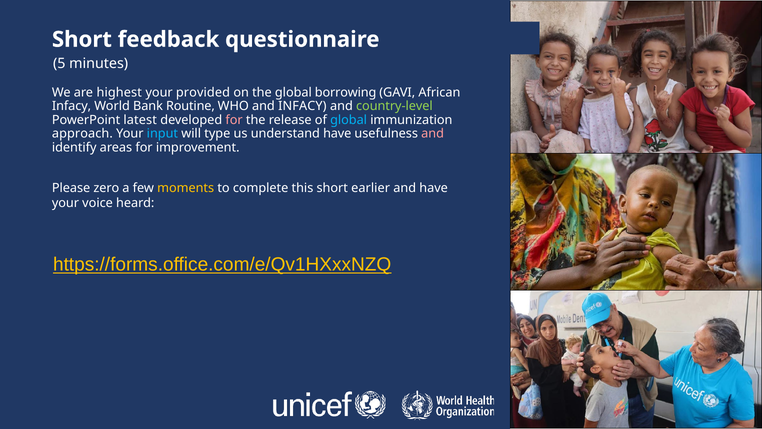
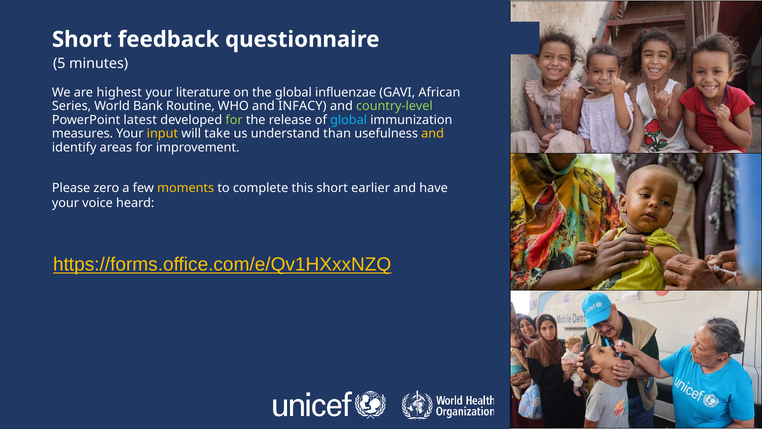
provided: provided -> literature (203, 92)
borrowing: borrowing -> influenzae (346, 92)
Infacy: Infacy -> Series (72, 106)
for colour: pink -> light green (234, 120)
approach: approach -> measures (82, 134)
input colour: light blue -> yellow (162, 134)
type: type -> take (217, 134)
understand have: have -> than (337, 134)
and colour: pink -> yellow (433, 134)
